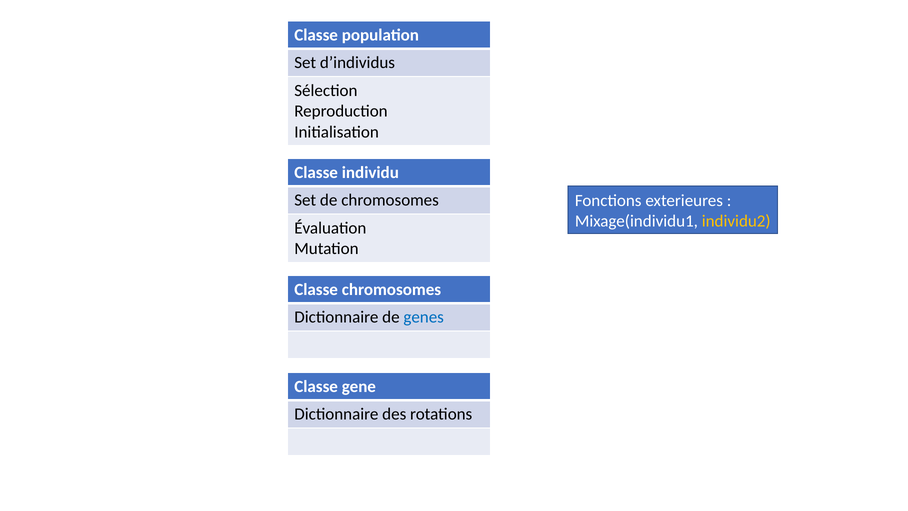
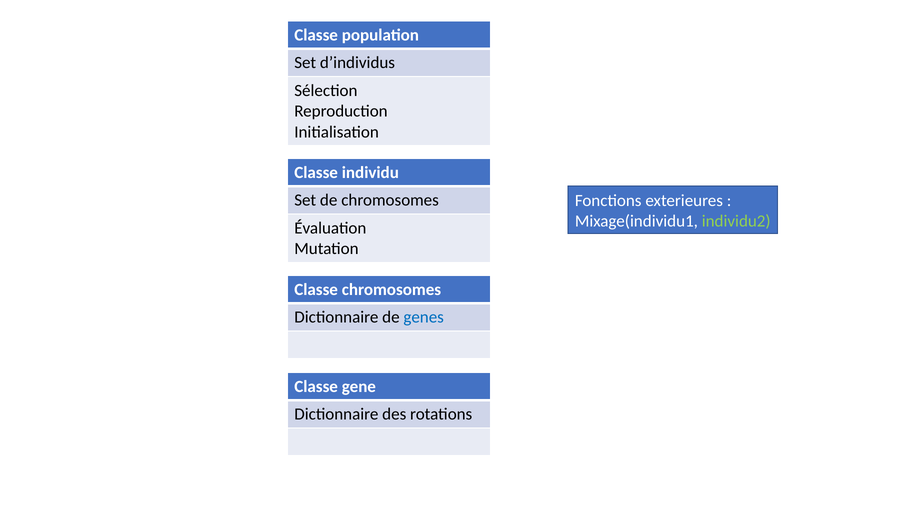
individu2 colour: yellow -> light green (736, 221)
